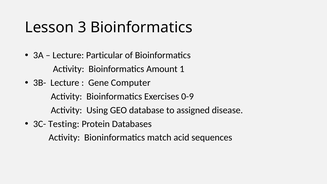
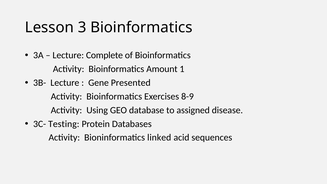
Particular: Particular -> Complete (104, 55)
Computer: Computer -> Presented (131, 83)
0-9: 0-9 -> 8-9 (188, 96)
match: match -> linked (159, 138)
